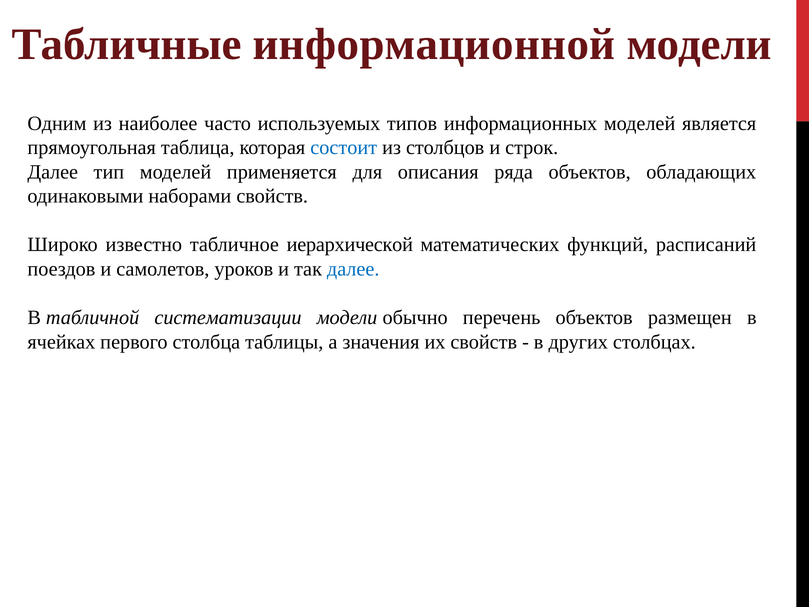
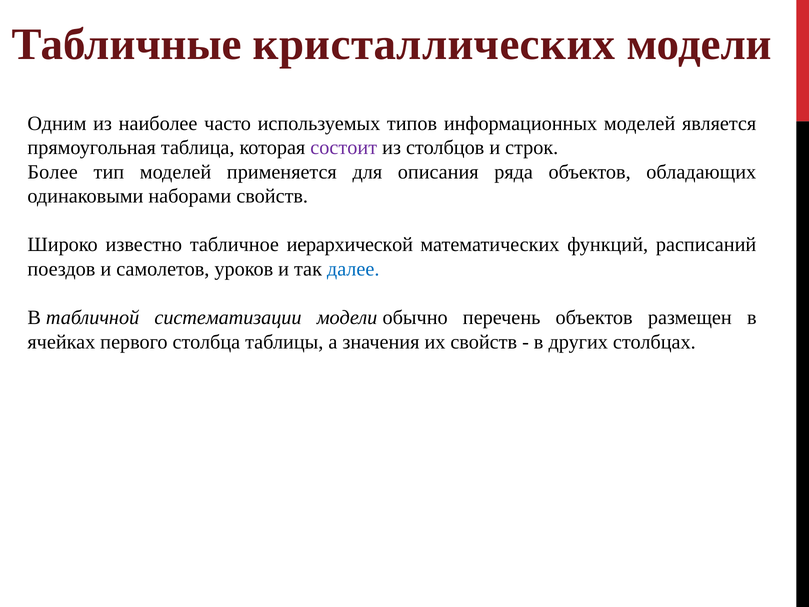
информационной: информационной -> кристаллических (434, 44)
состоит colour: blue -> purple (344, 148)
Далее: Далее -> Более (53, 172)
